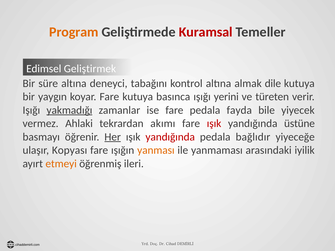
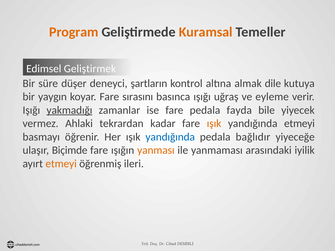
Kuramsal colour: red -> orange (206, 32)
süre altına: altına -> düşer (74, 83)
tabağını: tabağını -> şartların (149, 83)
Fare kutuya: kutuya -> sırasını (138, 97)
yerini: yerini -> uğraş (226, 97)
türeten: türeten -> eyleme (272, 97)
akımı: akımı -> kadar (163, 124)
ışık colour: red -> orange (214, 124)
yandığında üstüne: üstüne -> etmeyi (299, 124)
Her underline: present -> none (113, 137)
yandığında colour: red -> blue (170, 137)
Kopyası: Kopyası -> Biçimde (70, 150)
